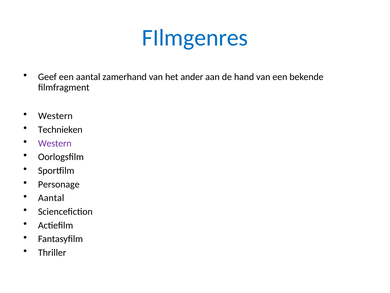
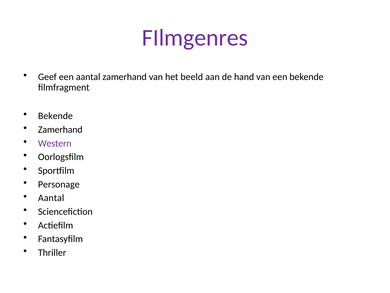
FIlmgenres colour: blue -> purple (195, 38)
ander: ander -> beeld (192, 77)
Western: Western -> Bekende (55, 116)
Technieken: Technieken -> Zamerhand (60, 129)
